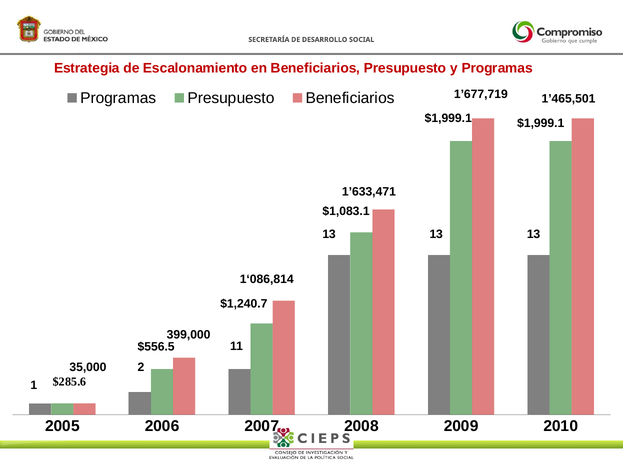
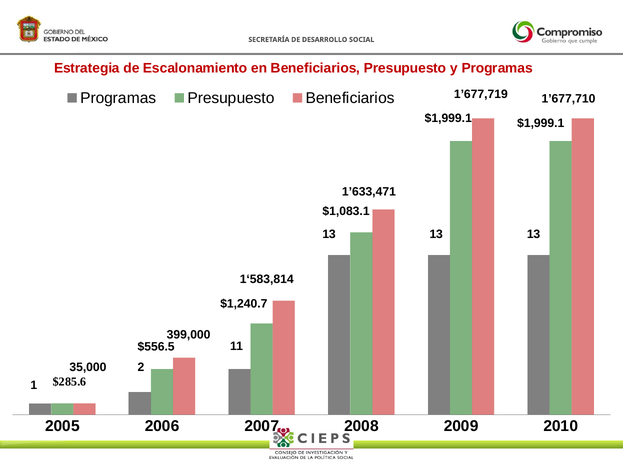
1’465,501: 1’465,501 -> 1’677,710 (568, 99)
1‘086,814: 1‘086,814 -> 1‘583,814 (267, 279)
